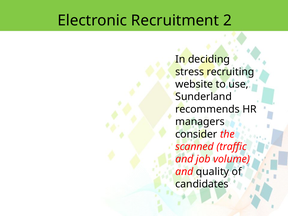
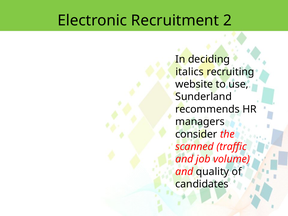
stress: stress -> italics (190, 72)
